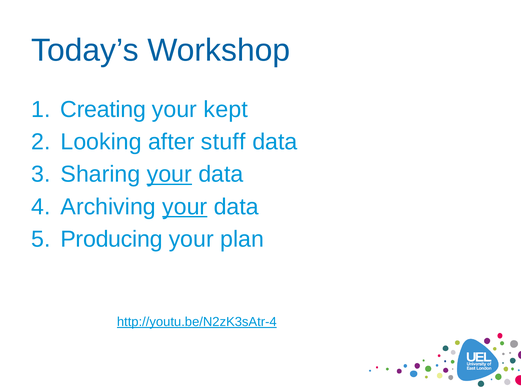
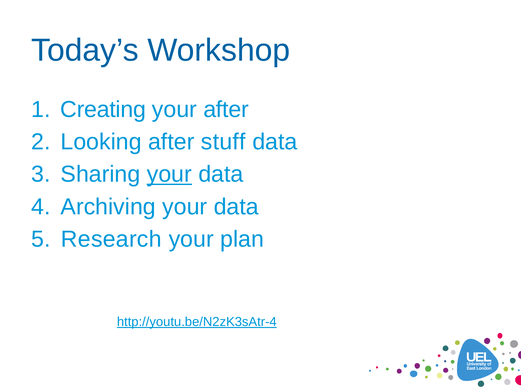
your kept: kept -> after (226, 109)
your underline: present -> none (185, 207)
Producing: Producing -> Research (111, 239)
